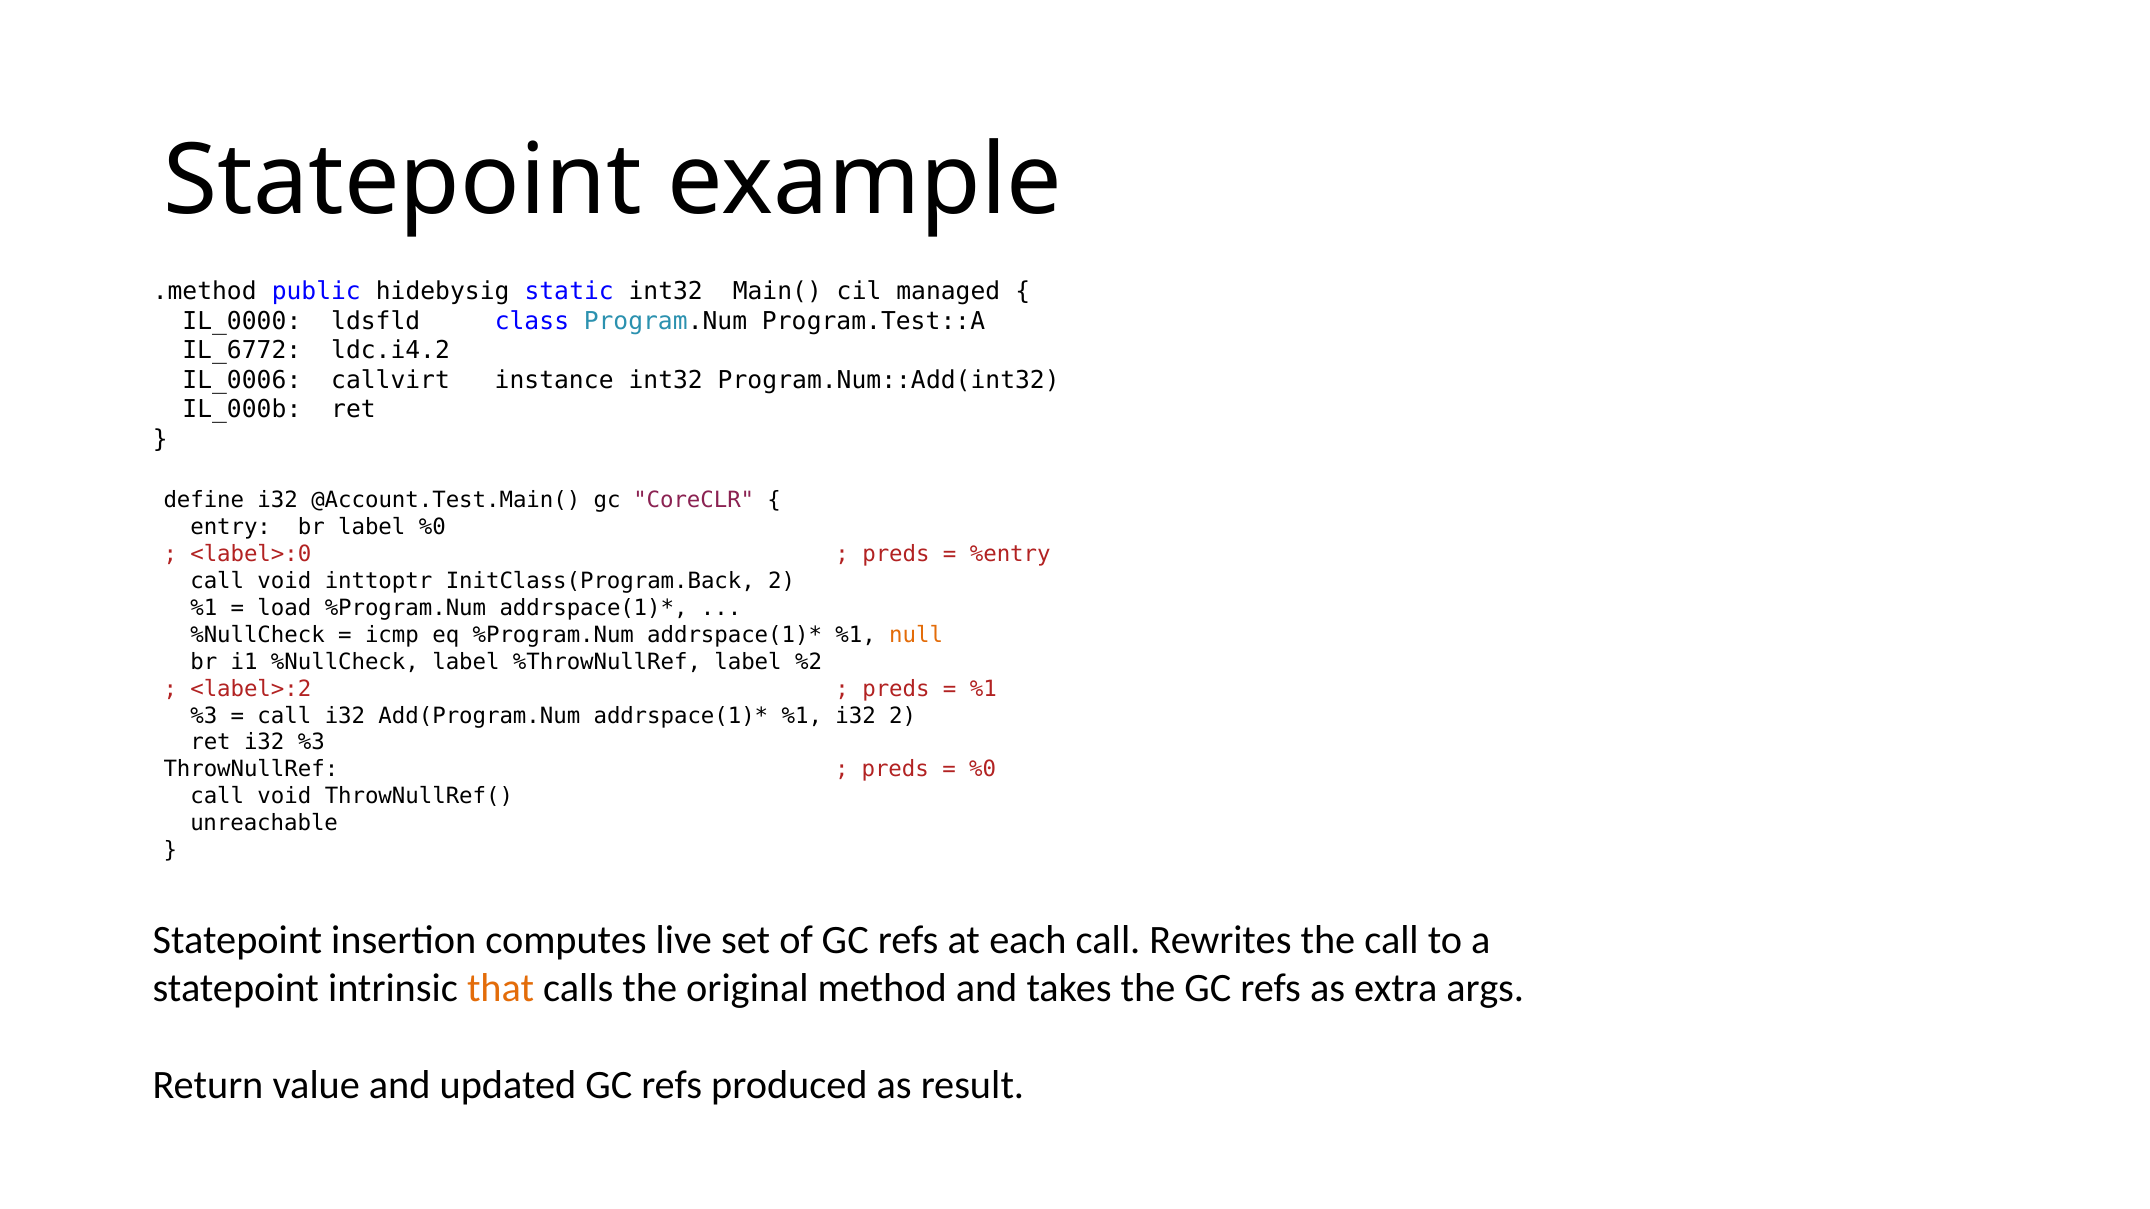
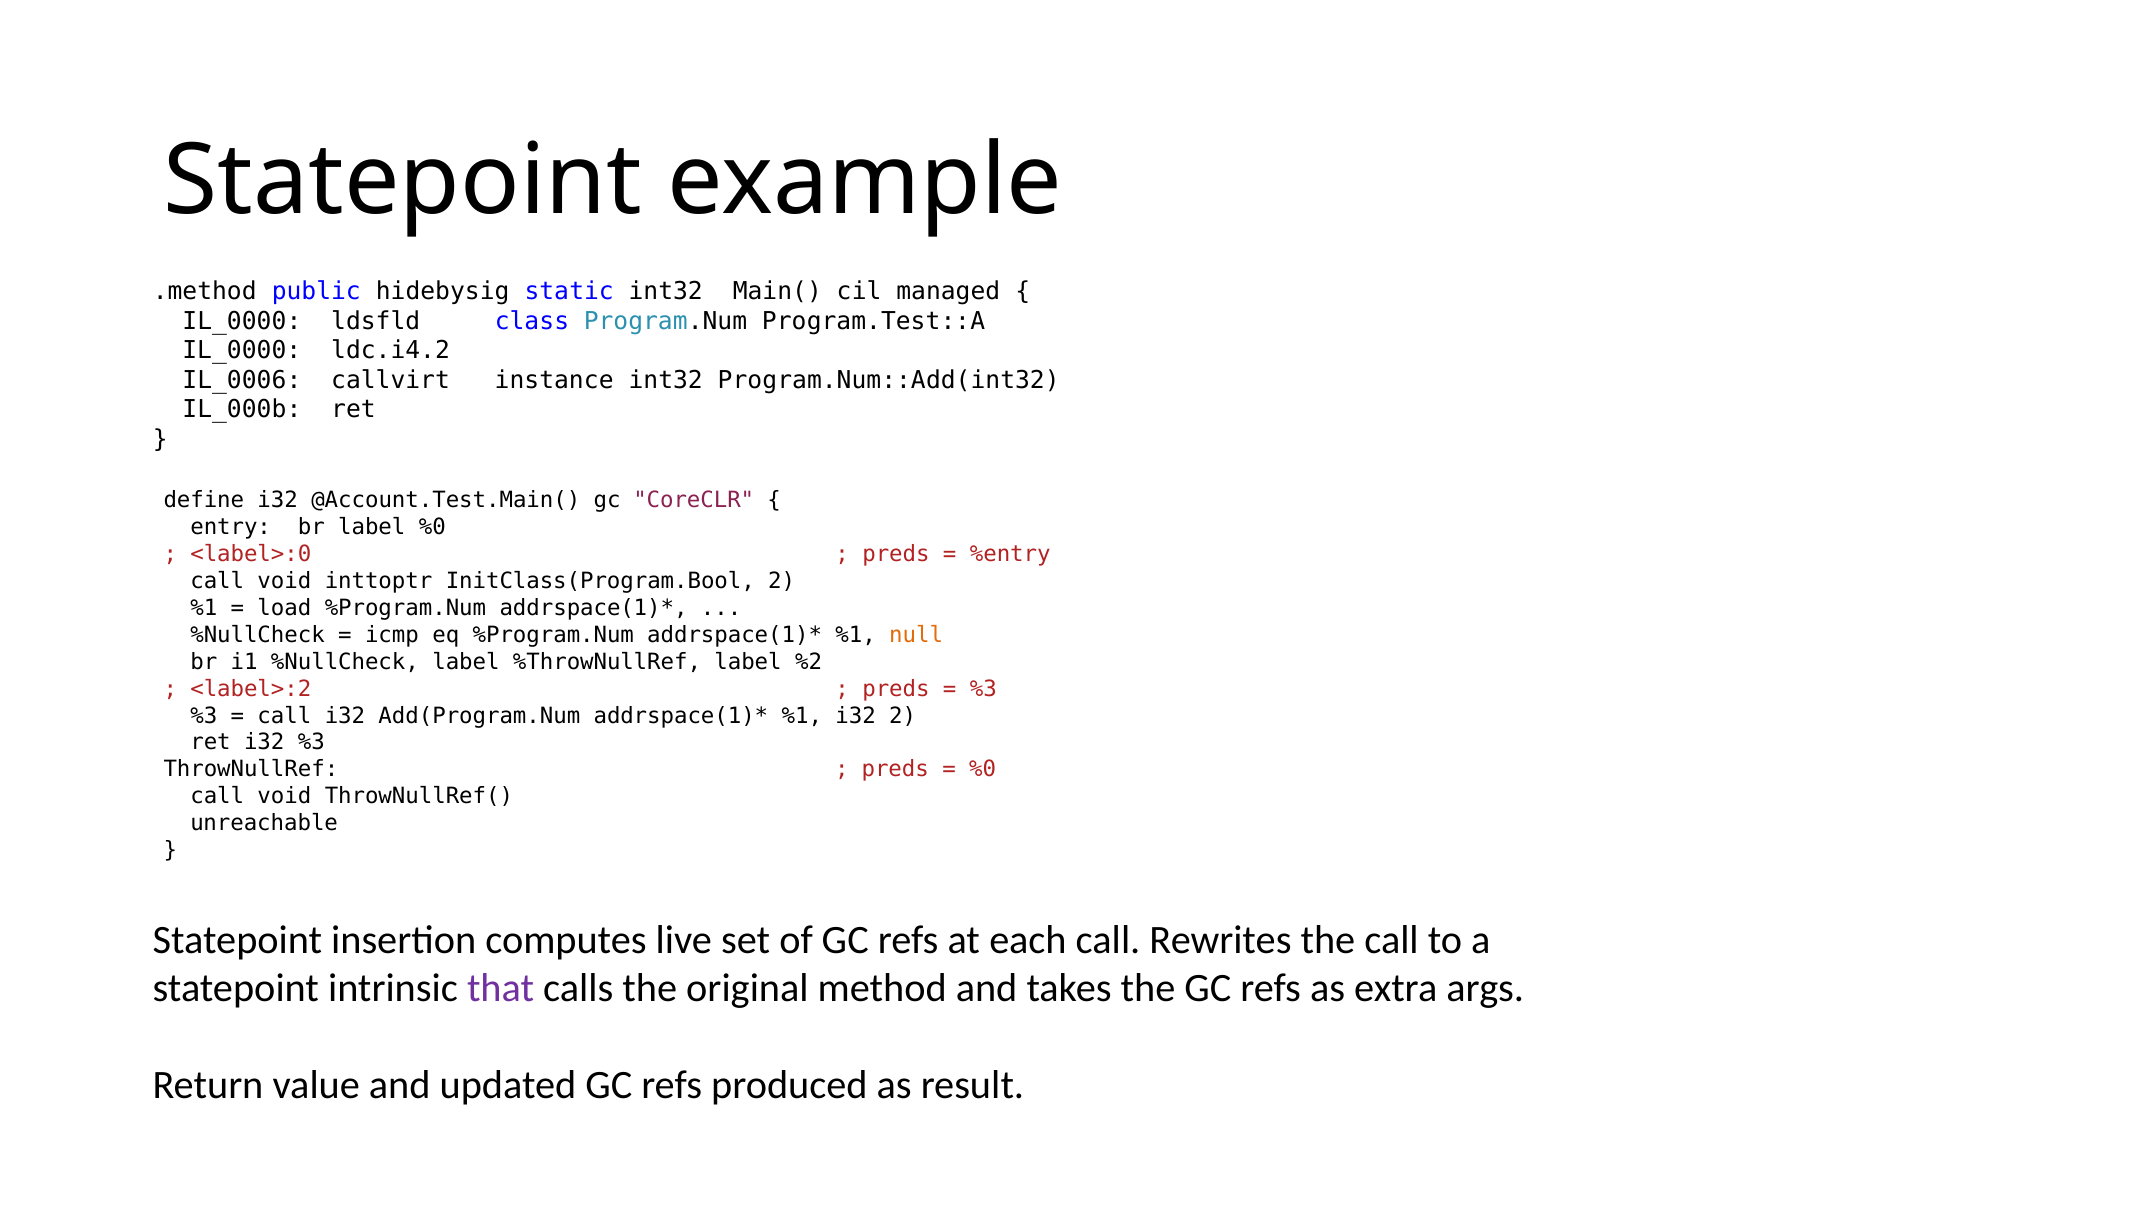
IL_6772: IL_6772 -> IL_0000 (242, 351)
InitClass(Program.Back: InitClass(Program.Back -> InitClass(Program.Bool (600, 581)
%1: %1 -> %3 (983, 689)
that colour: orange -> purple (501, 988)
